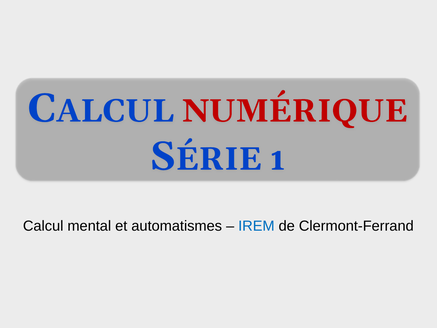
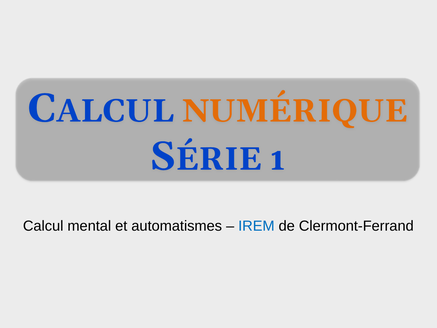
NUMÉRIQUE colour: red -> orange (295, 111)
